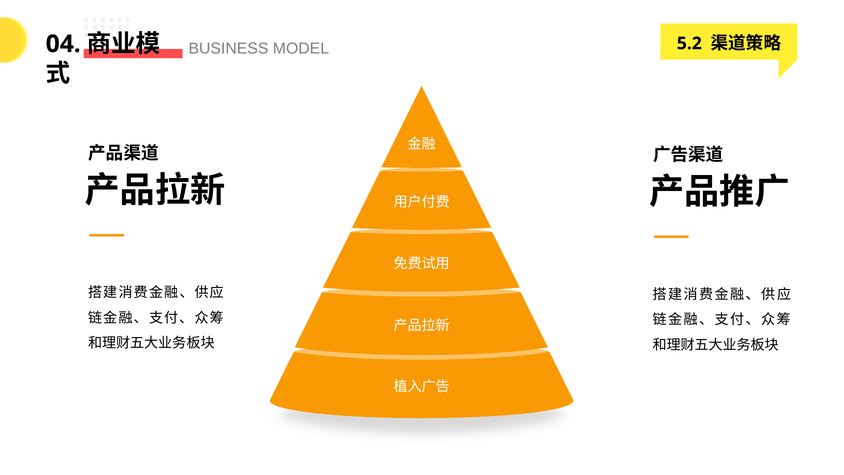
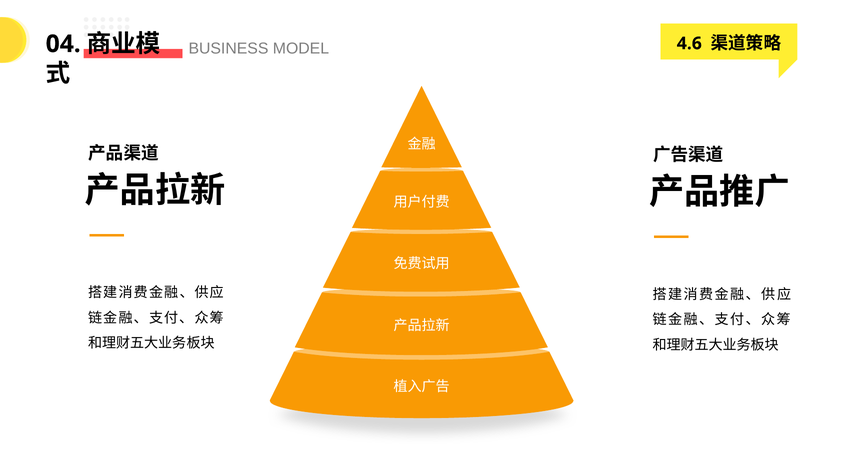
5.2: 5.2 -> 4.6 (689, 43)
